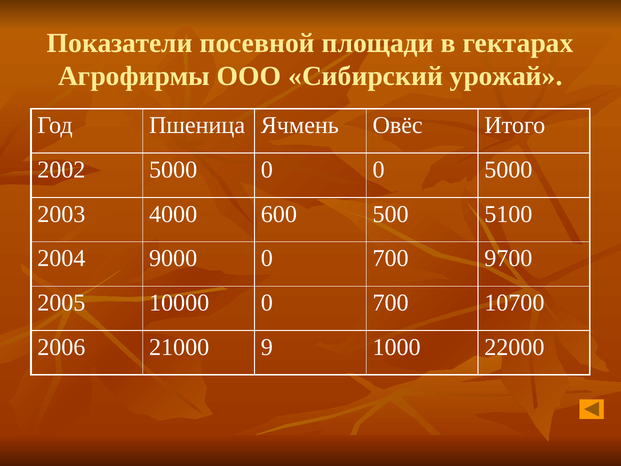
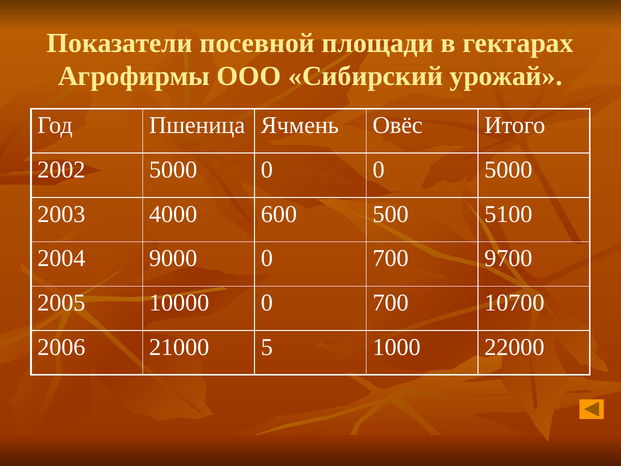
9: 9 -> 5 (267, 347)
